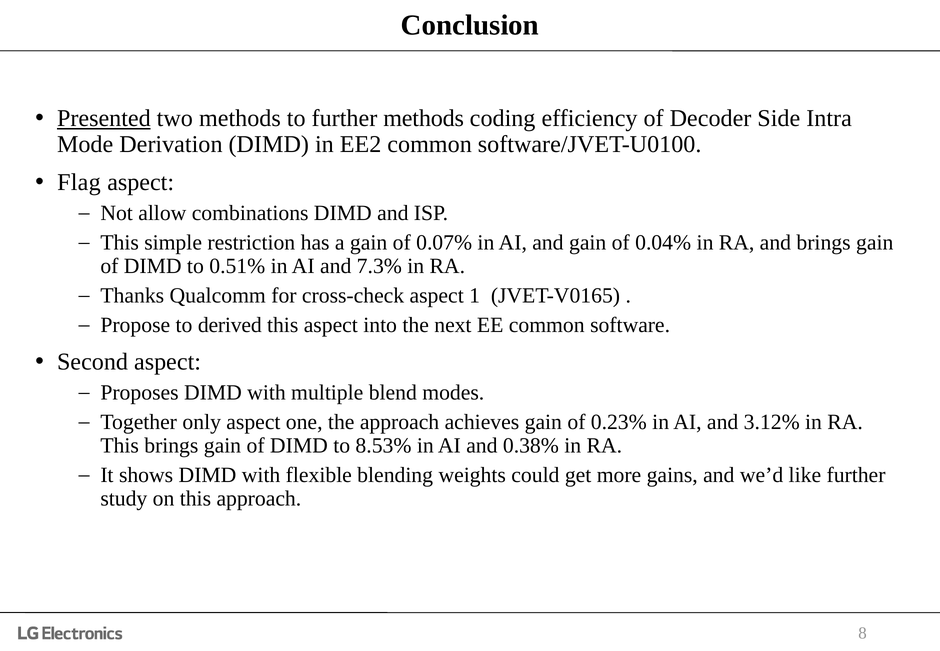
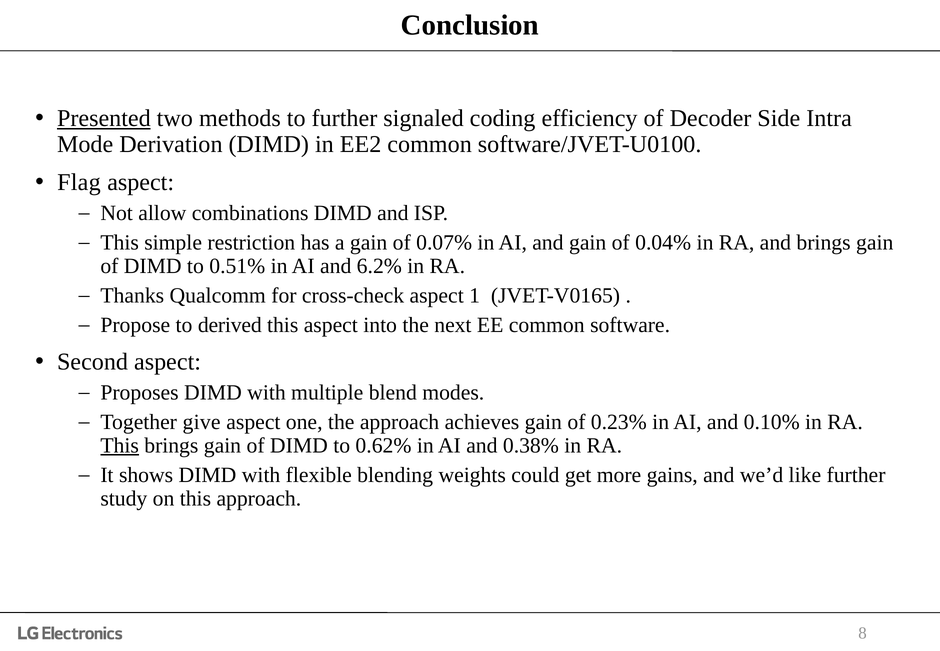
further methods: methods -> signaled (424, 118)
7.3%: 7.3% -> 6.2% (379, 266)
only: only -> give (202, 422)
3.12%: 3.12% -> 0.10% (772, 422)
This underline: none -> present (120, 445)
8.53%: 8.53% -> 0.62% (384, 445)
